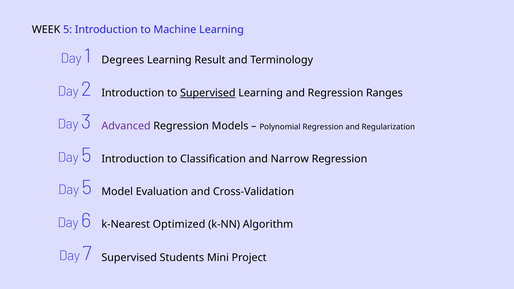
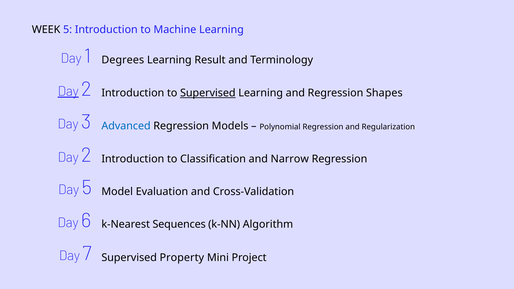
Day underline: none -> present (68, 91)
Ranges: Ranges -> Shapes (384, 93)
Advanced colour: purple -> blue (126, 126)
5: 5 -> 2 (87, 155)
Optimized: Optimized -> Sequences (179, 224)
Students: Students -> Property (182, 258)
